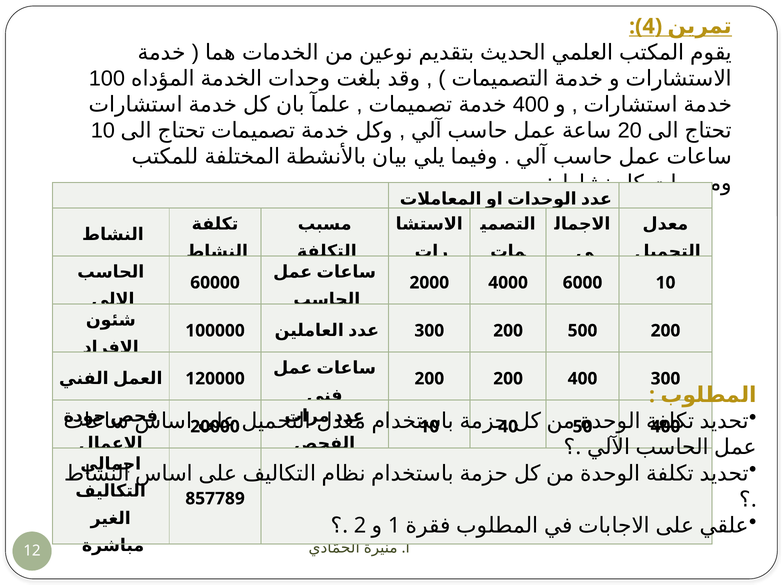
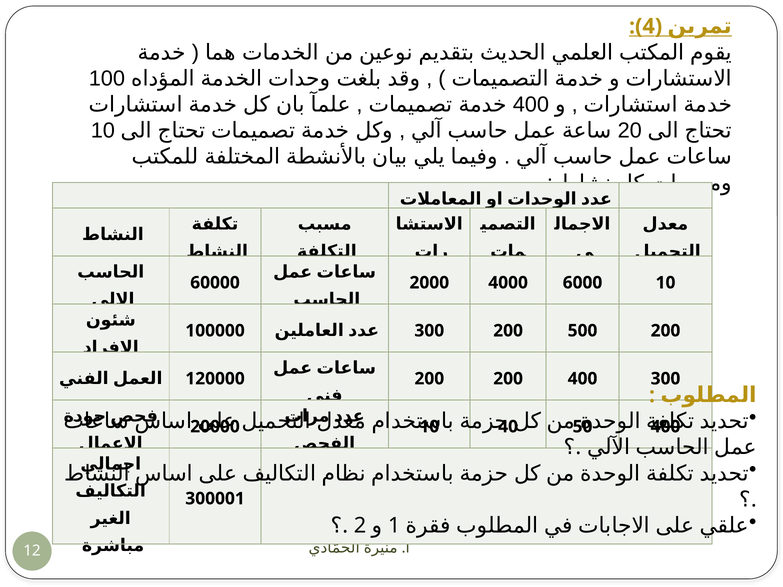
857789: 857789 -> 300001 (215, 499)
